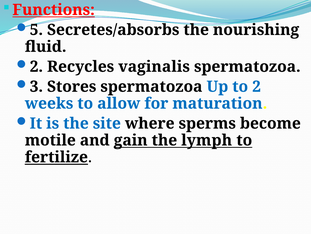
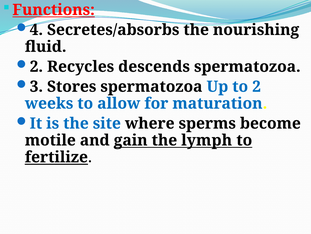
5: 5 -> 4 (36, 30)
vaginalis: vaginalis -> descends (154, 66)
